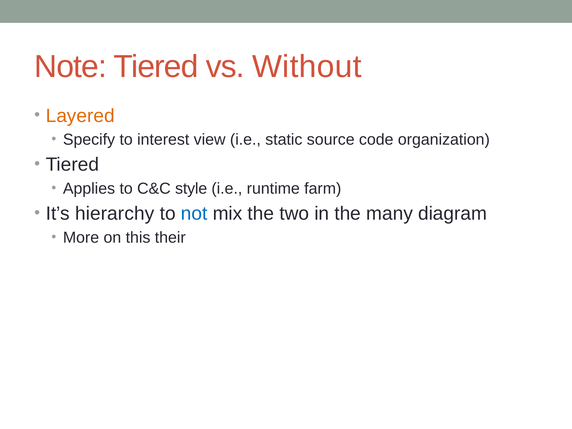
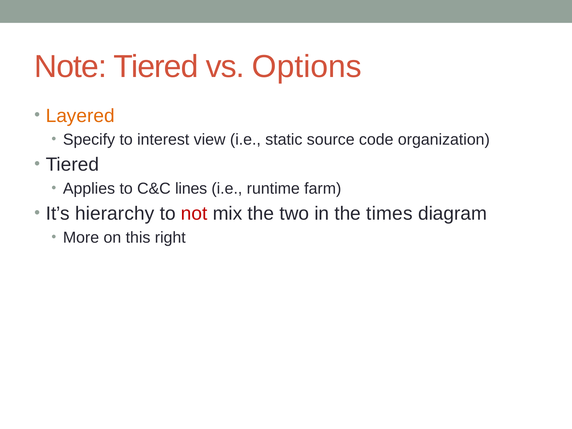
Without: Without -> Options (307, 67)
style: style -> lines (191, 189)
not colour: blue -> red (194, 214)
many: many -> times (389, 214)
their: their -> right (170, 238)
